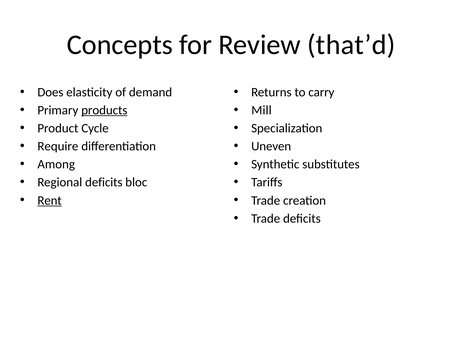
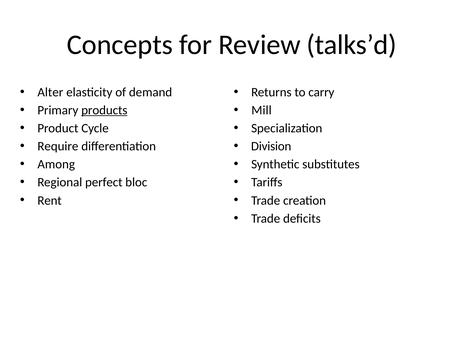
that’d: that’d -> talks’d (352, 45)
Does: Does -> Alter (50, 92)
Uneven: Uneven -> Division (271, 146)
Regional deficits: deficits -> perfect (104, 182)
Rent underline: present -> none (50, 200)
